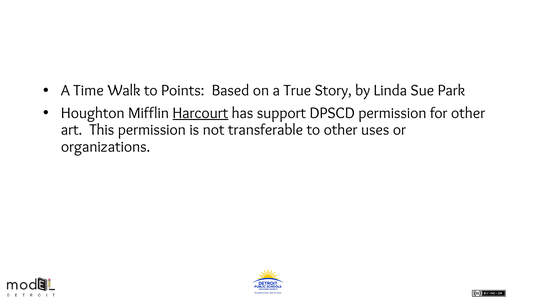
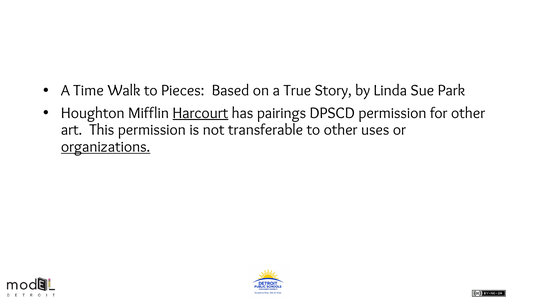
Points: Points -> Pieces (183, 91)
support: support -> pairings (281, 113)
organizations underline: none -> present (106, 147)
